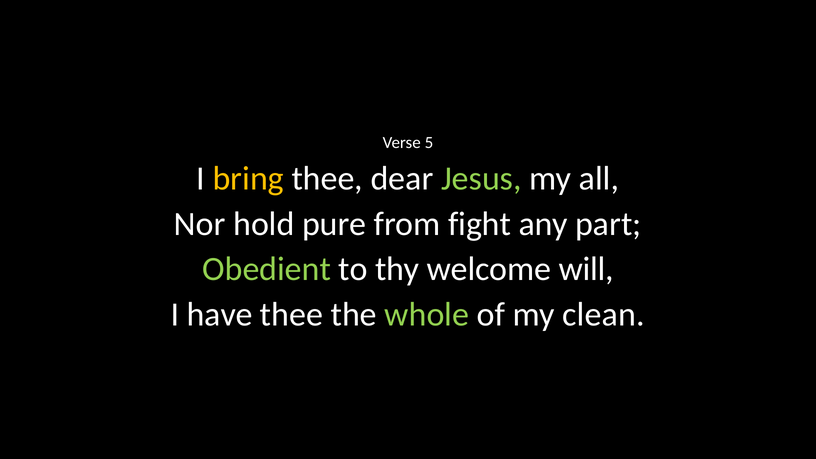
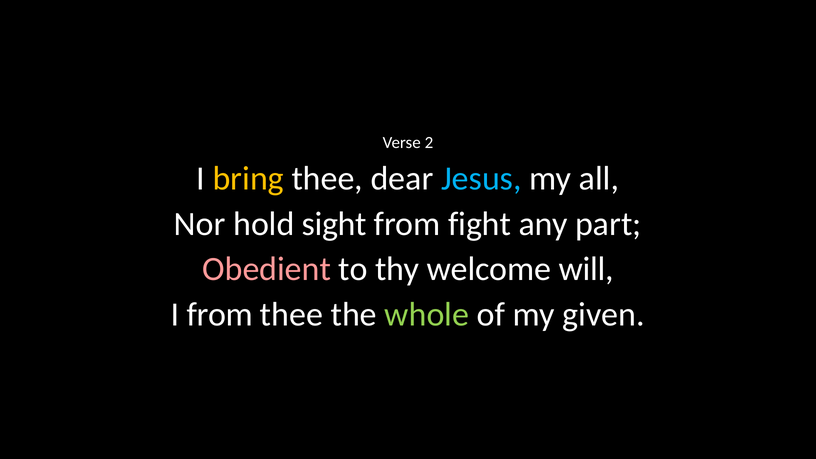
5: 5 -> 2 (429, 143)
Jesus colour: light green -> light blue (481, 179)
pure: pure -> sight (334, 224)
Obedient colour: light green -> pink (267, 269)
I have: have -> from (220, 314)
clean: clean -> given (603, 314)
